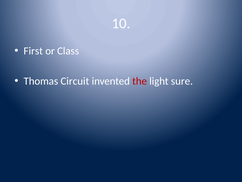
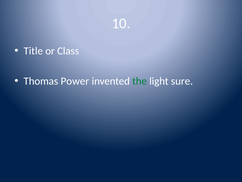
First: First -> Title (33, 51)
Circuit: Circuit -> Power (75, 81)
the colour: red -> green (140, 81)
